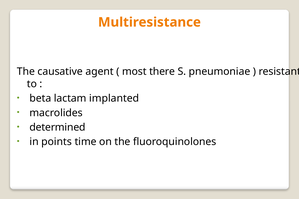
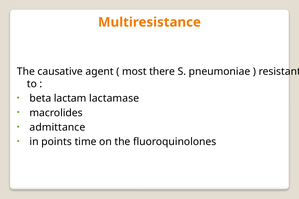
implanted: implanted -> lactamase (114, 99)
determined: determined -> admittance (57, 127)
